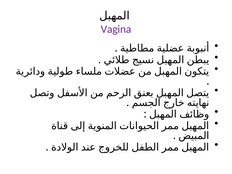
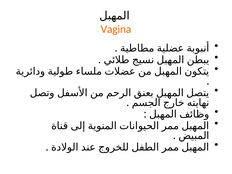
Vagina colour: purple -> orange (116, 29)
